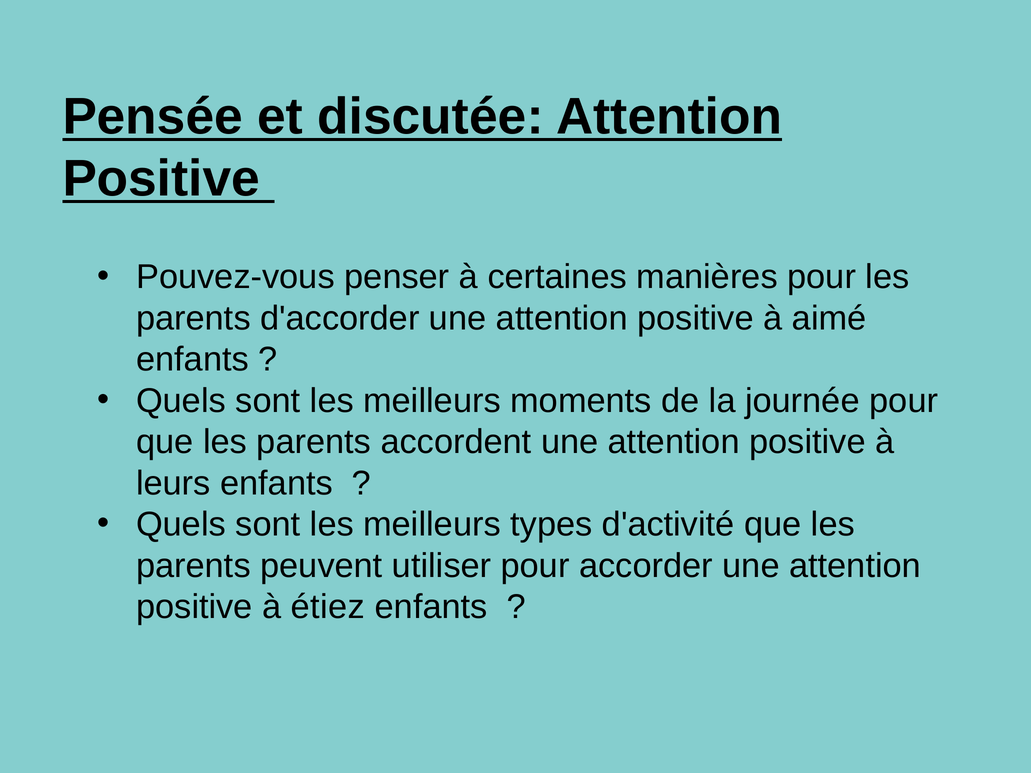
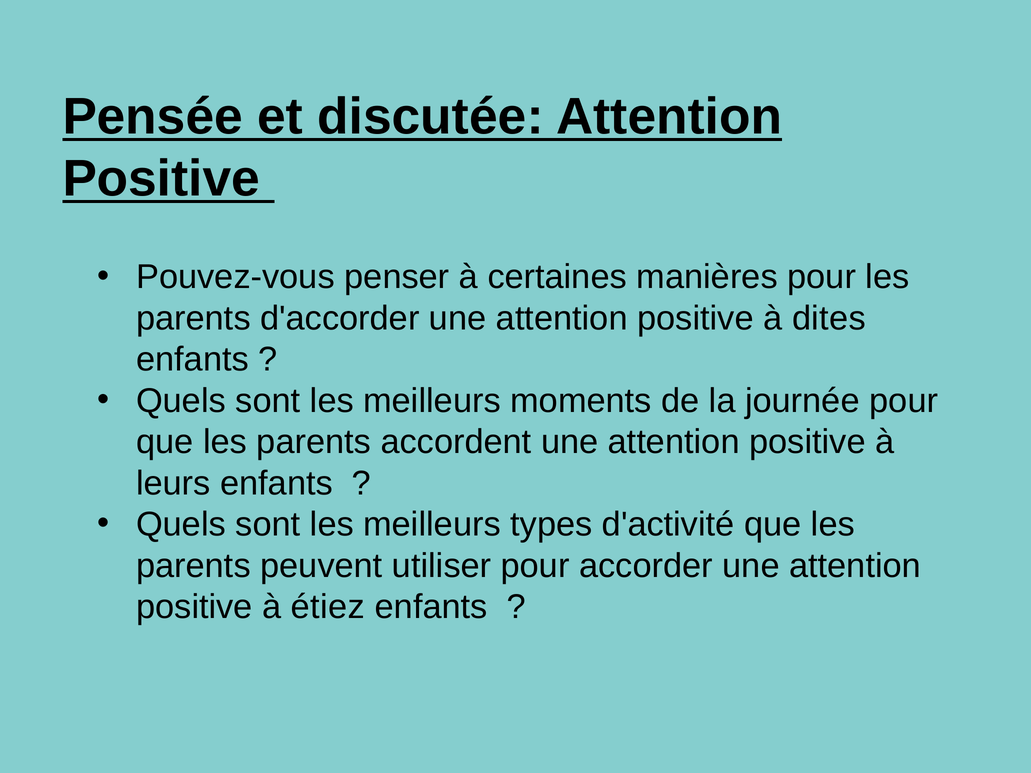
aimé: aimé -> dites (829, 318)
